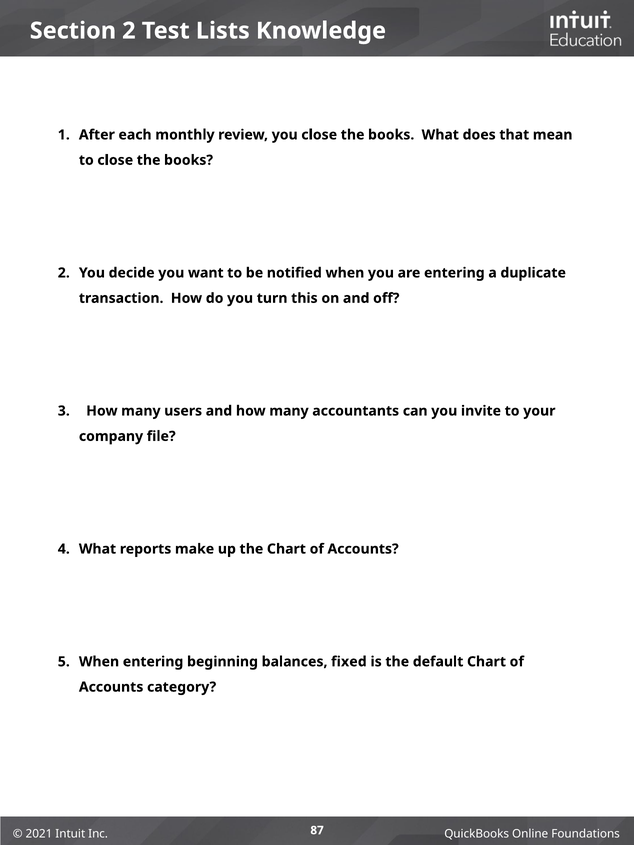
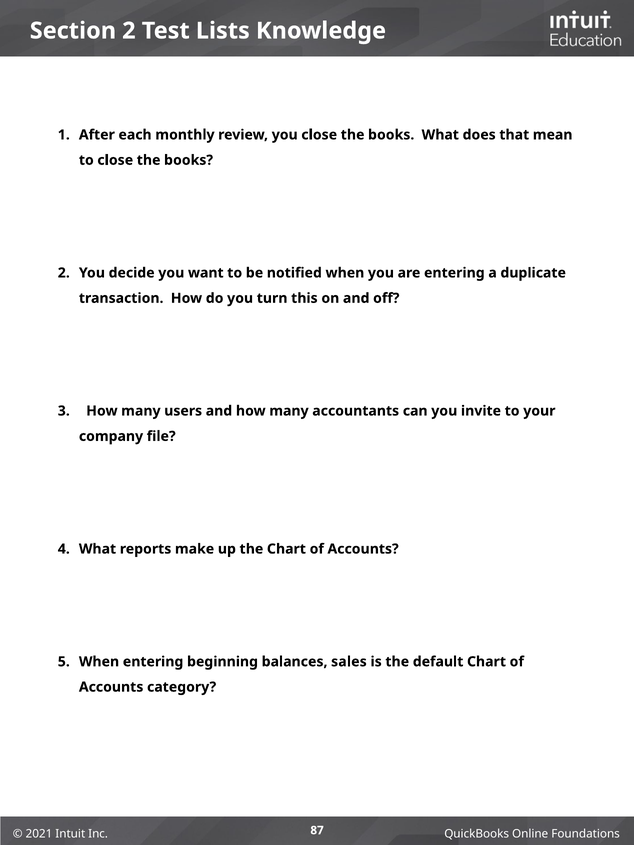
fixed: fixed -> sales (349, 662)
